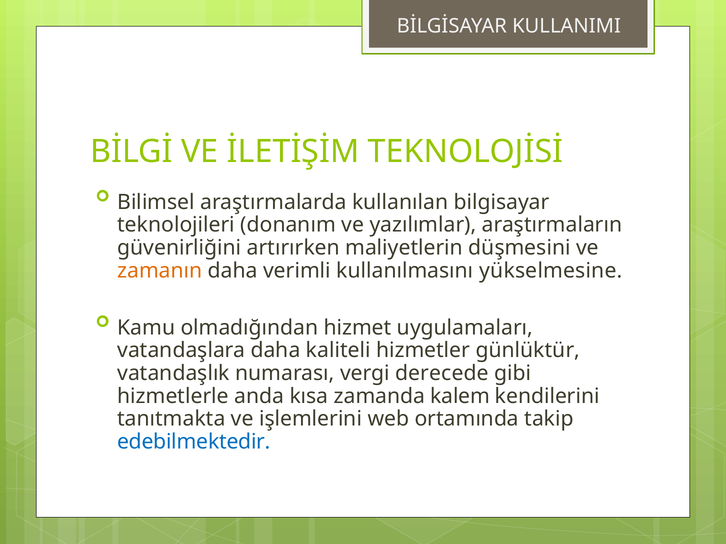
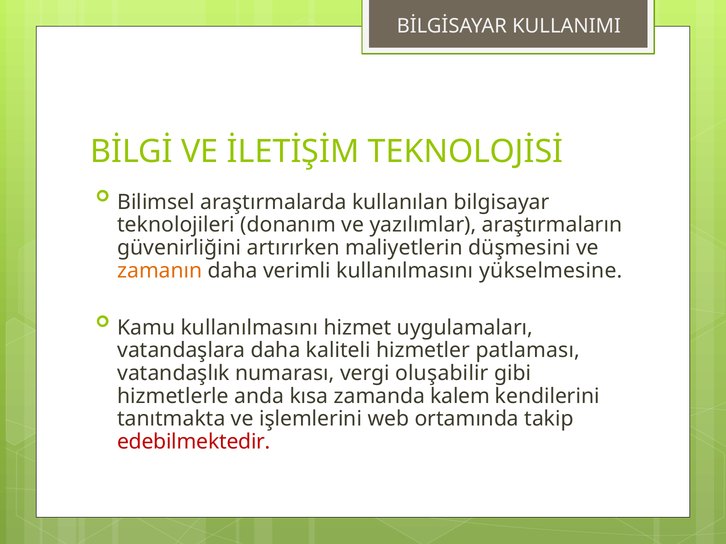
Kamu olmadığından: olmadığından -> kullanılmasını (249, 328)
günlüktür: günlüktür -> patlaması (528, 351)
derecede: derecede -> oluşabilir (442, 374)
edebilmektedir colour: blue -> red (194, 442)
